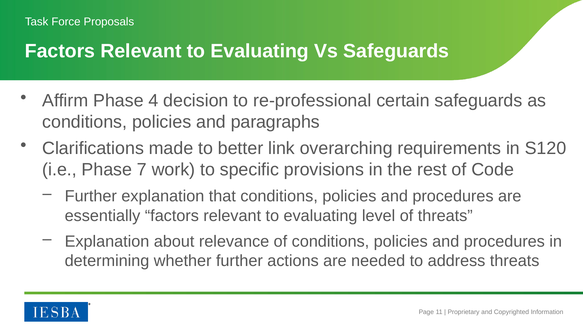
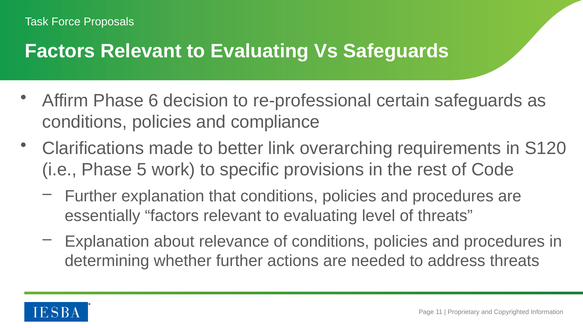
4: 4 -> 6 (153, 101)
paragraphs: paragraphs -> compliance (275, 122)
7: 7 -> 5 (142, 170)
